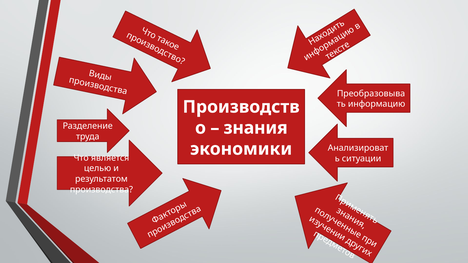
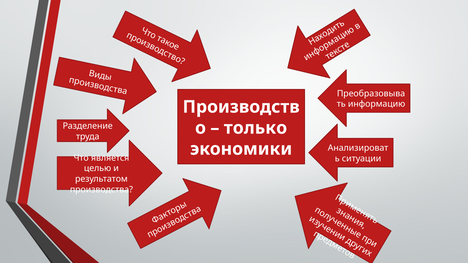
знания: знания -> только (255, 128)
